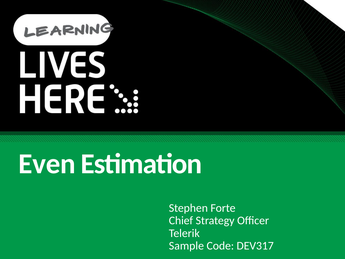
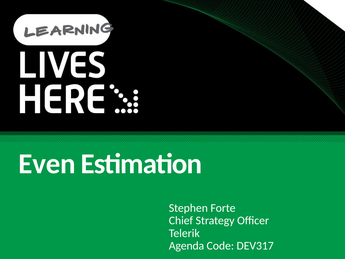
Sample: Sample -> Agenda (186, 246)
